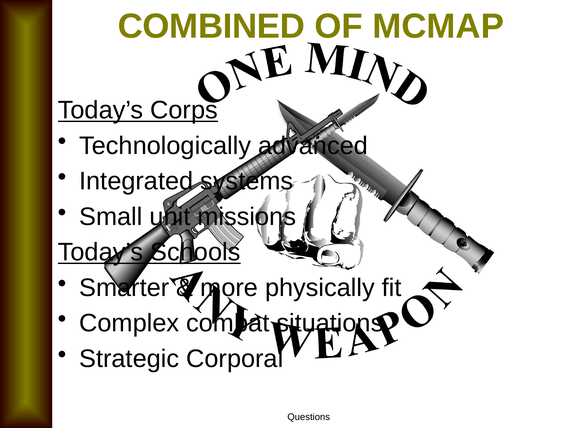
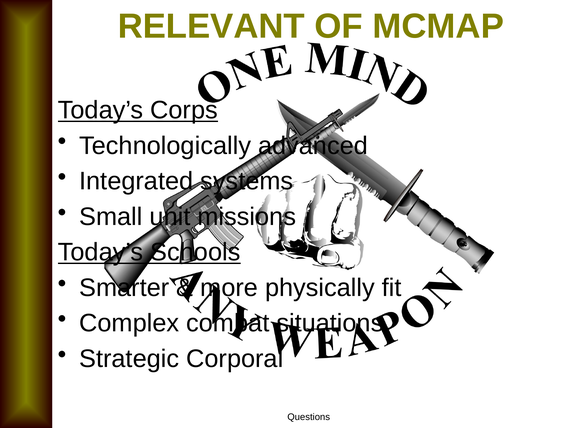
COMBINED: COMBINED -> RELEVANT (211, 26)
